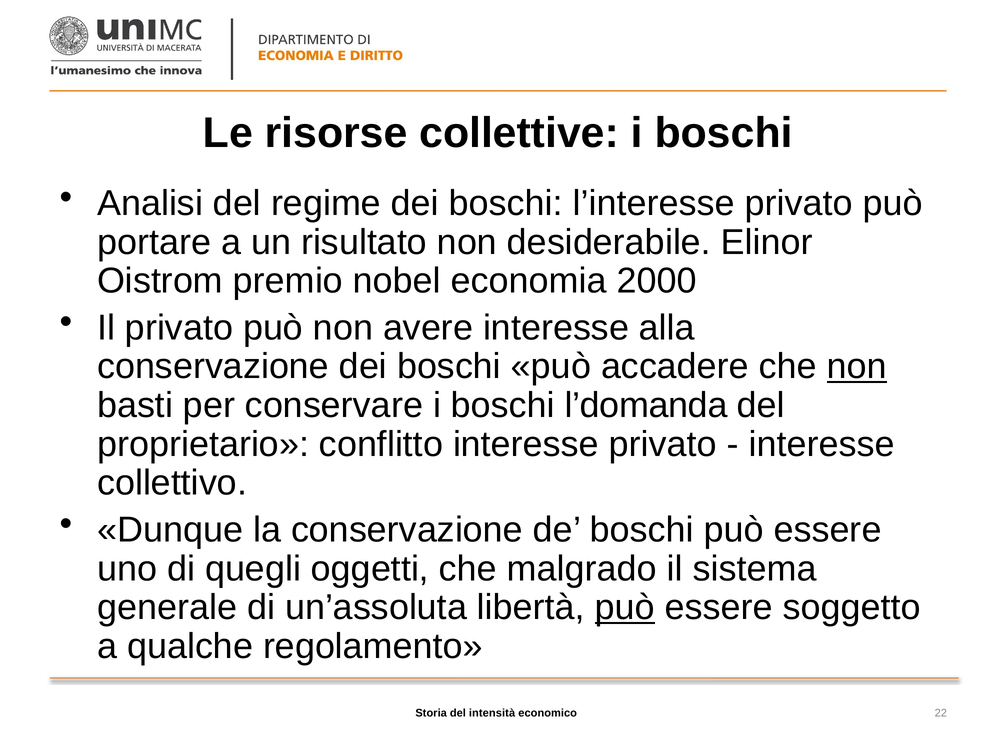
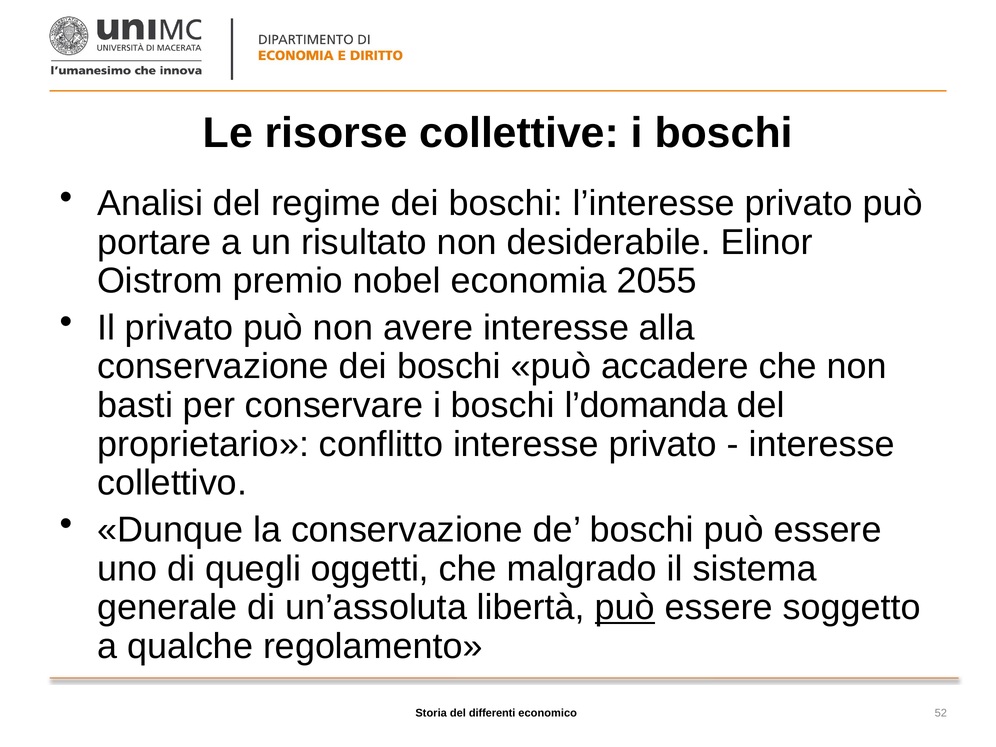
2000: 2000 -> 2055 (657, 281)
non underline: present -> none (857, 367)
intensità: intensità -> differenti (492, 713)
22: 22 -> 52 (941, 713)
